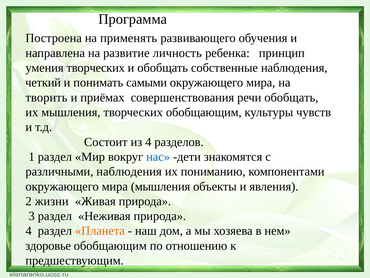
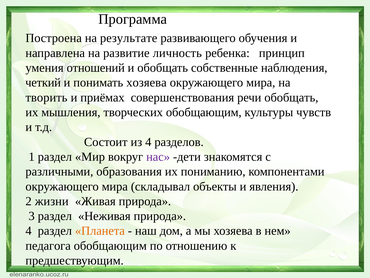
применять: применять -> результате (129, 38)
умения творческих: творческих -> отношений (96, 68)
понимать самыми: самыми -> хозяева (146, 82)
нас colour: blue -> purple (158, 156)
различными наблюдения: наблюдения -> образования (129, 171)
мира мышления: мышления -> складывал (160, 186)
здоровье: здоровье -> педагога (48, 245)
